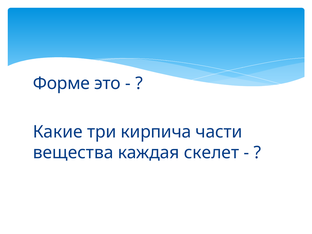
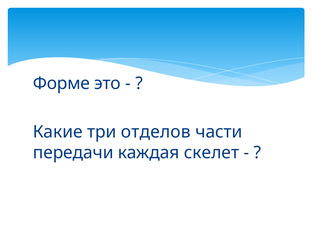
кирпича: кирпича -> отделов (156, 132)
вещества: вещества -> передачи (73, 153)
